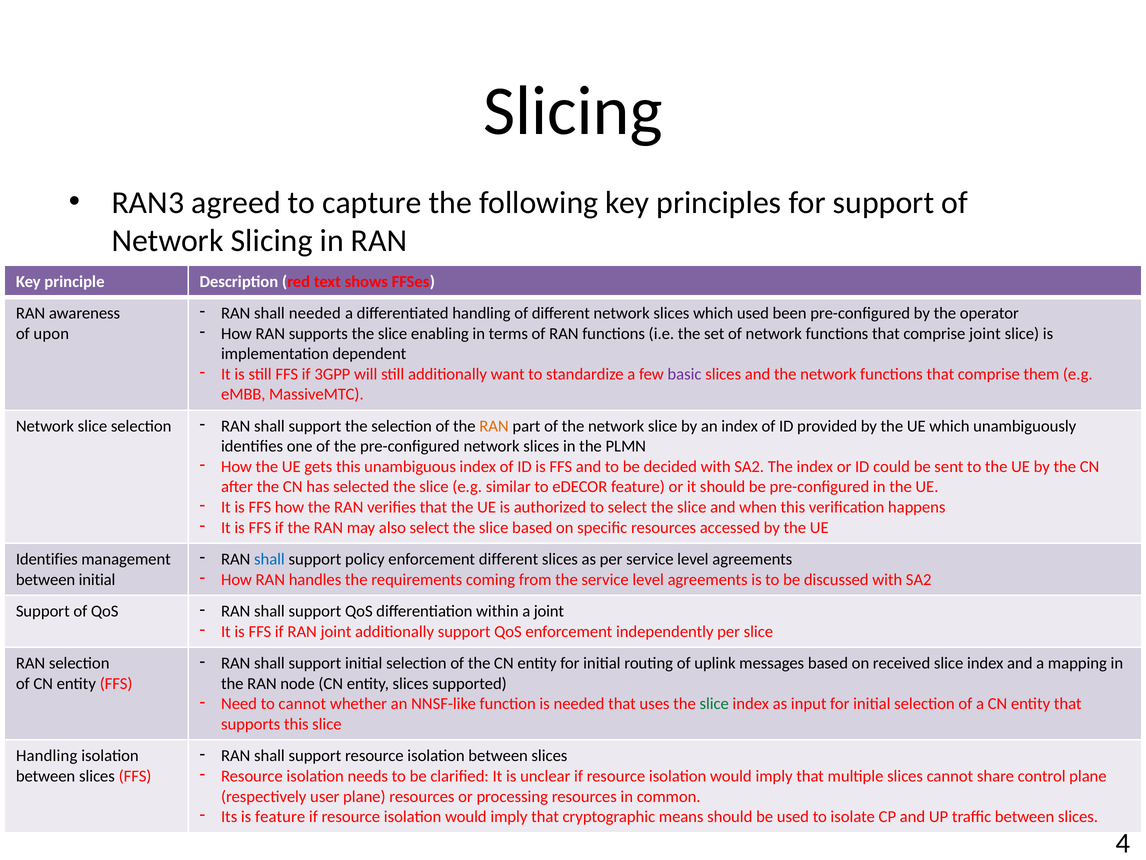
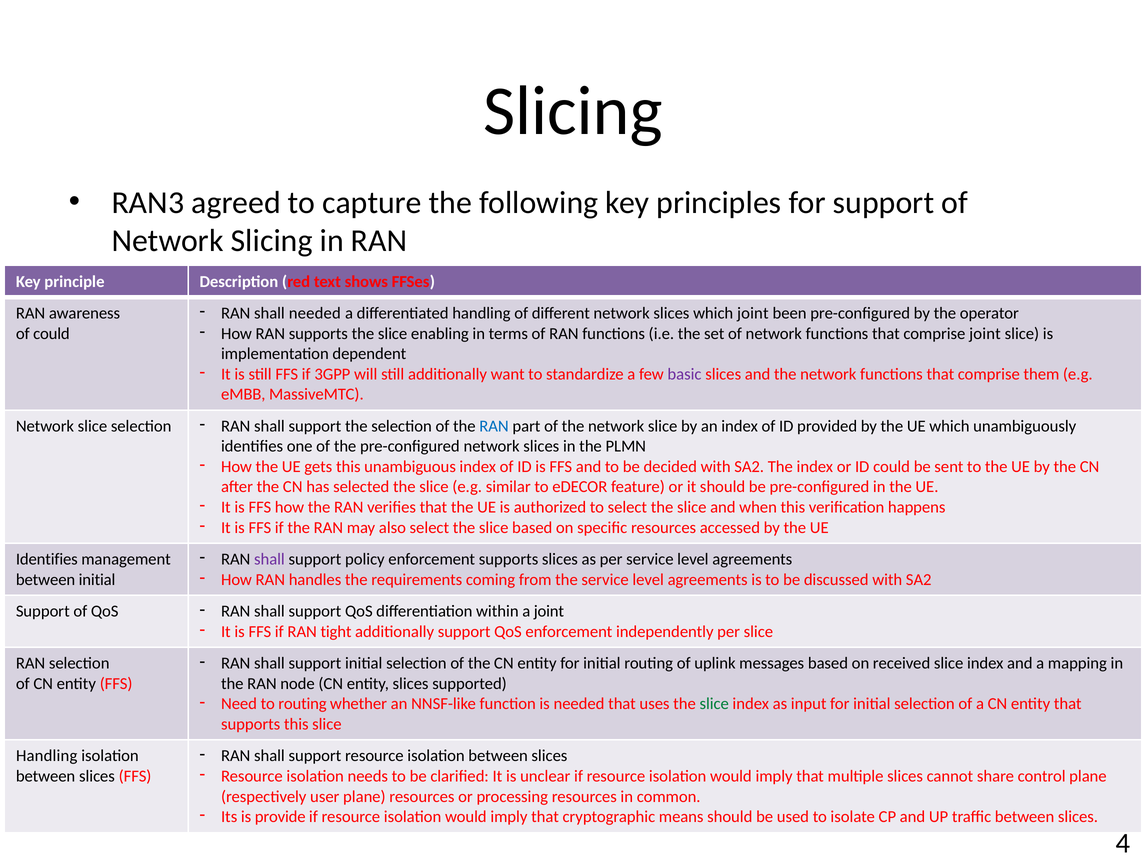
which used: used -> joint (753, 313)
of upon: upon -> could (51, 333)
RAN colour: orange -> blue (494, 426)
shall colour: blue -> purple (269, 559)
enforcement different: different -> supports (509, 559)
RAN joint: joint -> tight (336, 631)
to cannot: cannot -> routing (302, 704)
is feature: feature -> provide (280, 816)
